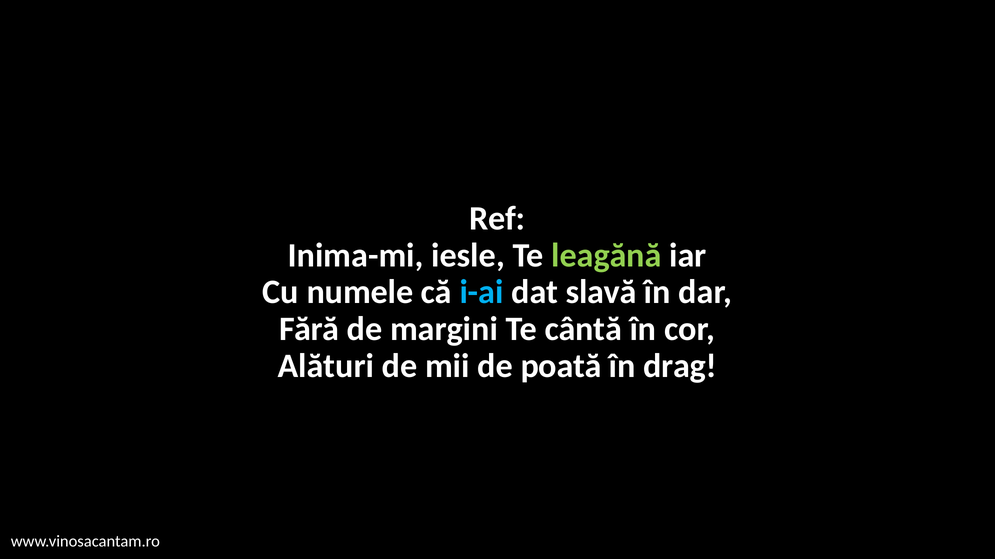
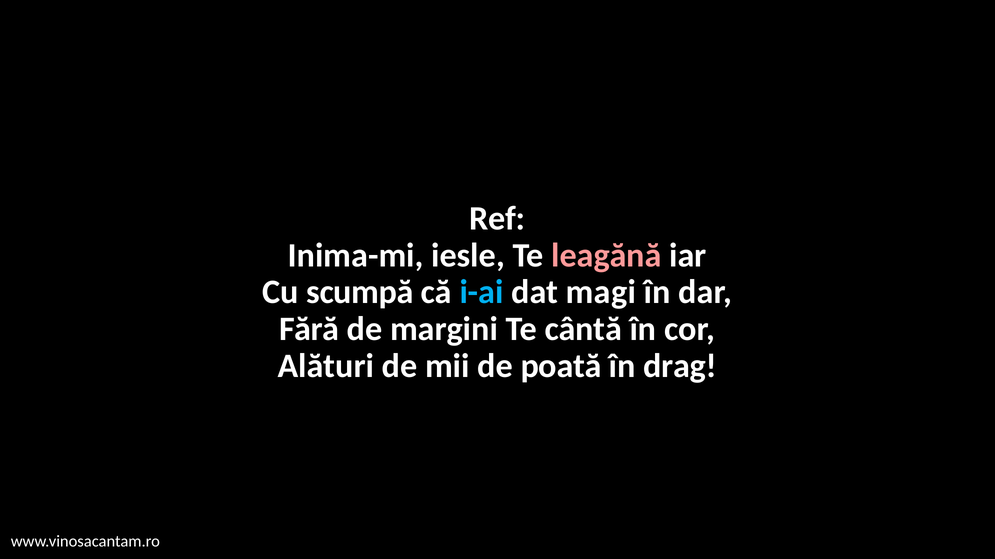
leagănă colour: light green -> pink (606, 256)
numele: numele -> scumpă (360, 292)
slavă: slavă -> magi (601, 292)
